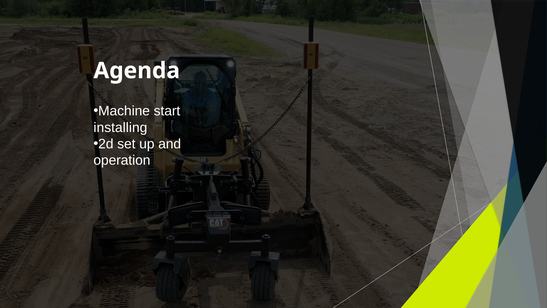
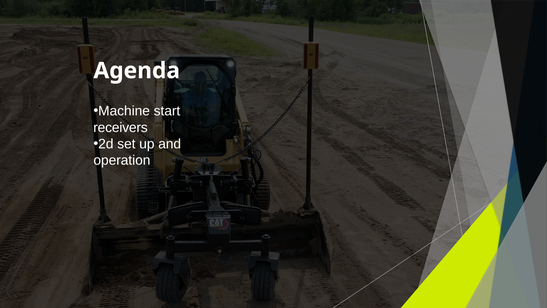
installing: installing -> receivers (121, 127)
